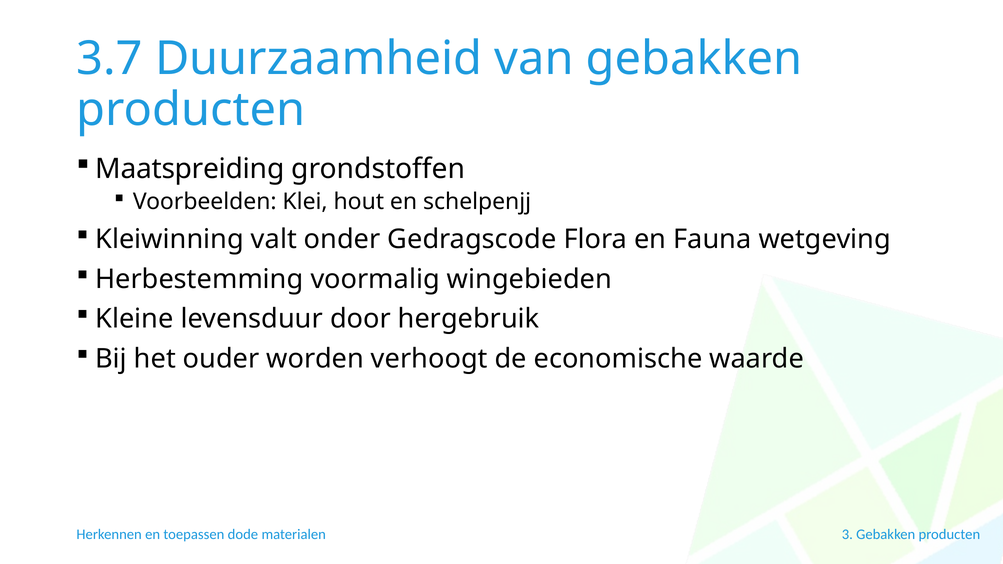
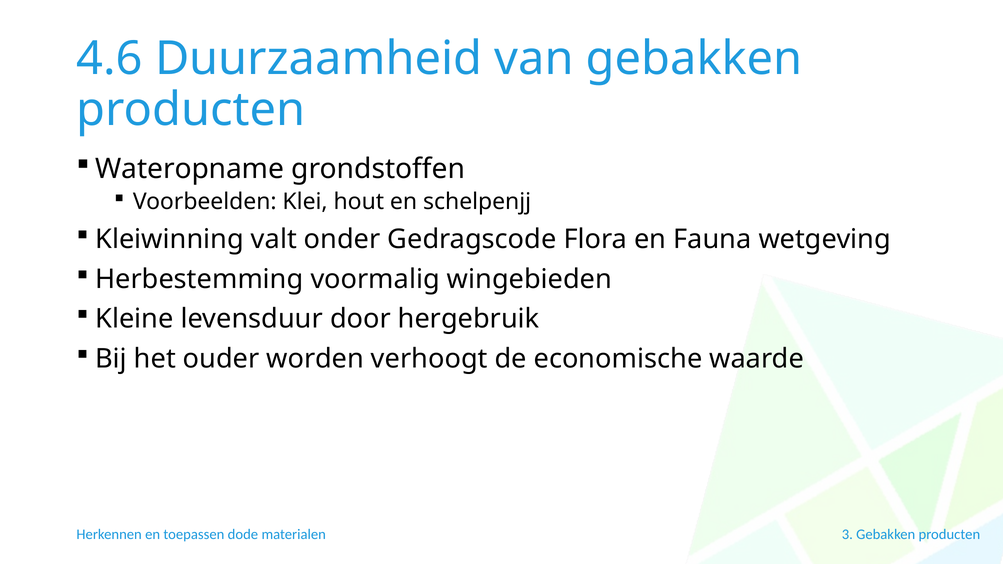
3.7: 3.7 -> 4.6 (110, 59)
Maatspreiding: Maatspreiding -> Wateropname (190, 169)
